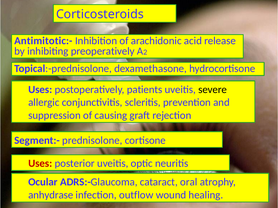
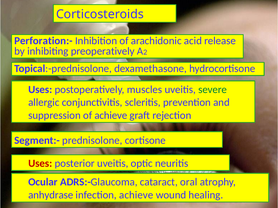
Antimitotic:-: Antimitotic:- -> Perforation:- (43, 41)
patients: patients -> muscles (145, 90)
severe colour: black -> green (213, 90)
of causing: causing -> achieve (111, 116)
infection outflow: outflow -> achieve (136, 195)
